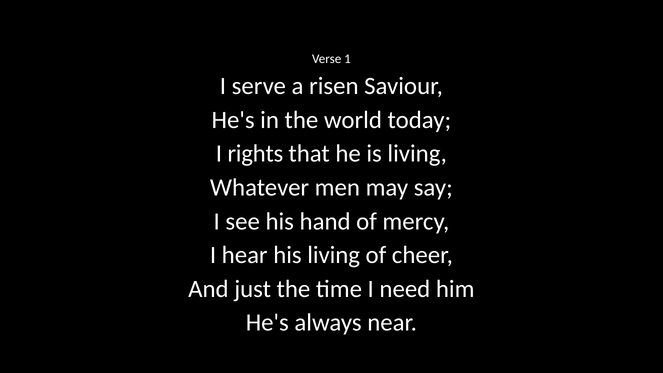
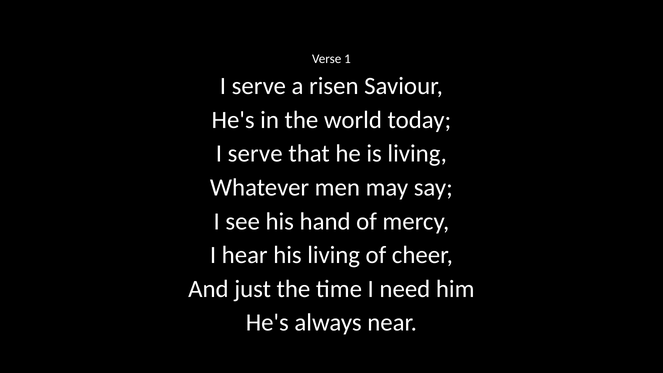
rights: rights -> serve (255, 154)
